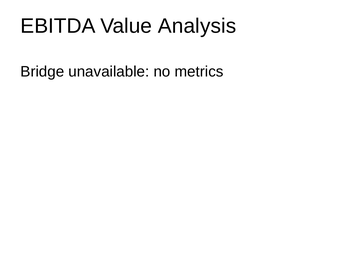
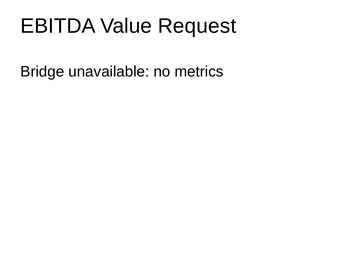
Analysis: Analysis -> Request (197, 26)
